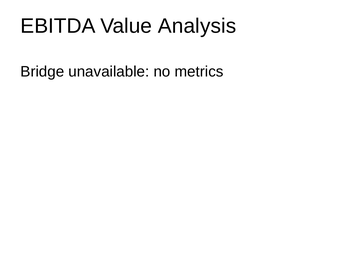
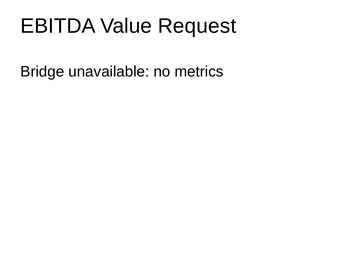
Analysis: Analysis -> Request (197, 26)
